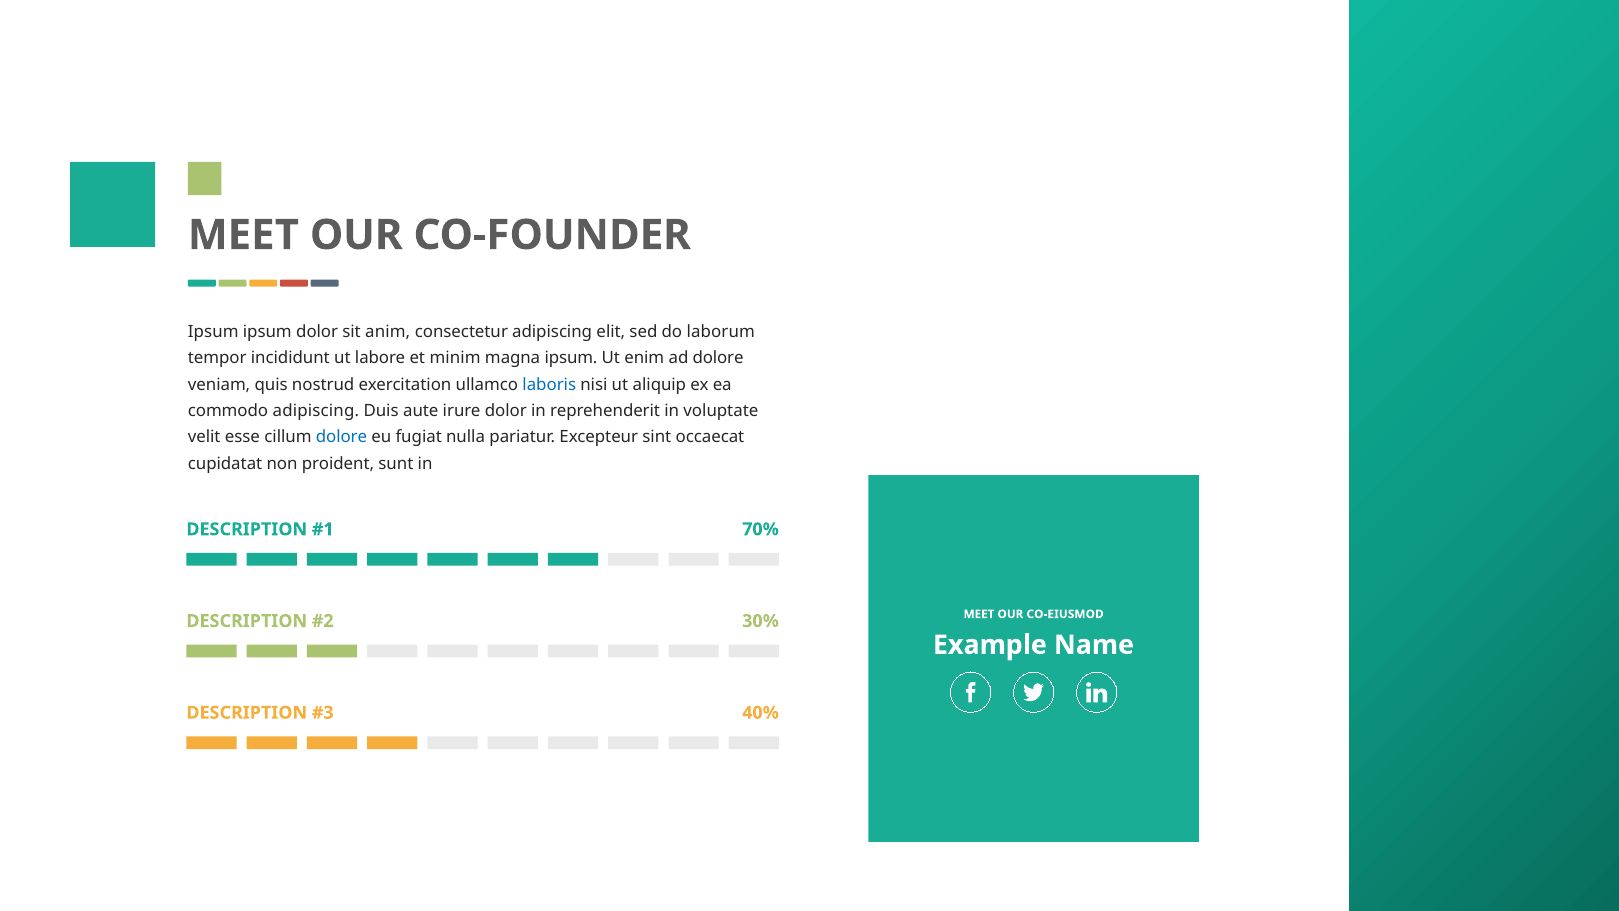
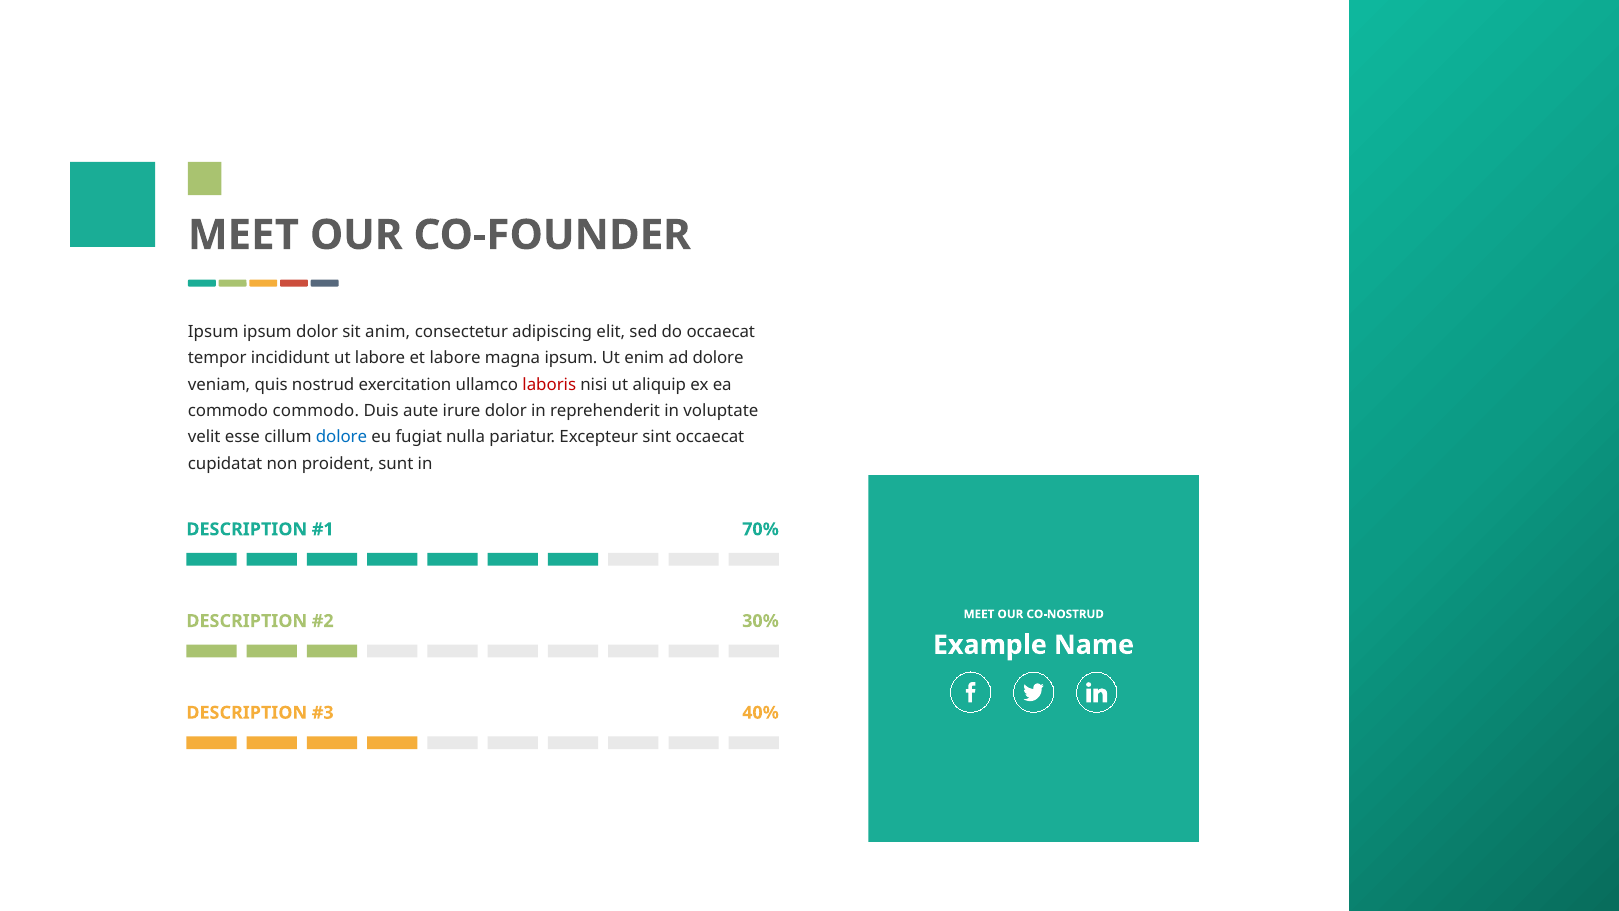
do laborum: laborum -> occaecat (721, 332)
et minim: minim -> labore (455, 358)
laboris colour: blue -> red (549, 384)
commodo adipiscing: adipiscing -> commodo (316, 411)
CO-EIUSMOD: CO-EIUSMOD -> CO-NOSTRUD (1065, 614)
